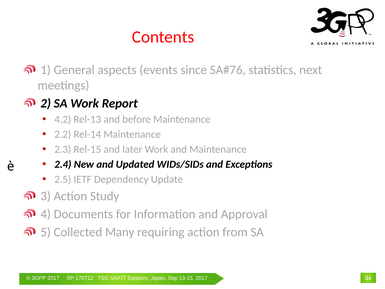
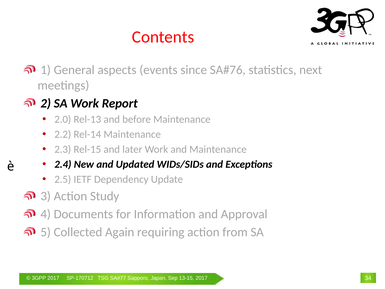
4.2: 4.2 -> 2.0 (63, 119)
Many: Many -> Again (120, 232)
